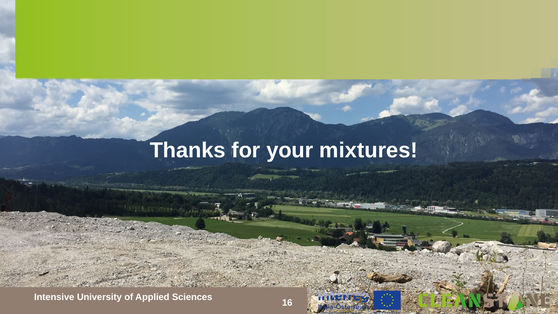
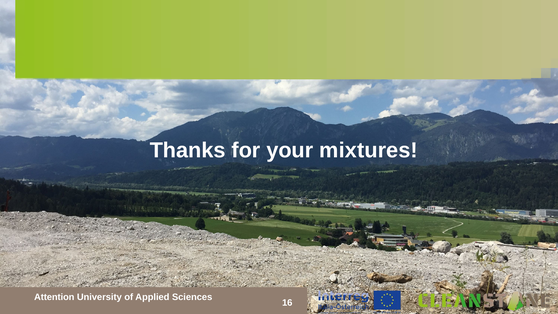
Intensive: Intensive -> Attention (54, 297)
